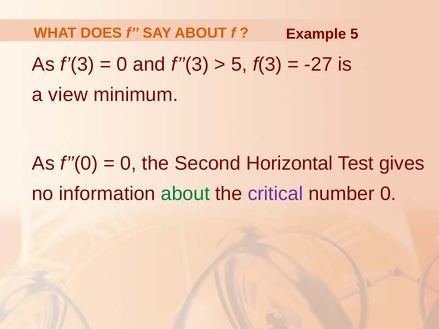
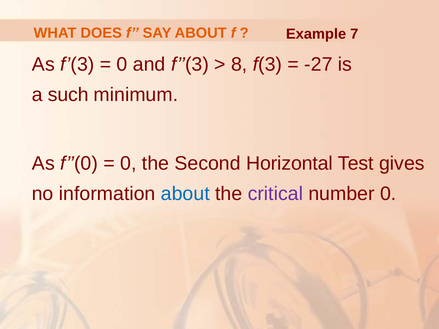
Example 5: 5 -> 7 (354, 34)
5: 5 -> 8 (239, 64)
view: view -> such (68, 95)
about colour: green -> blue (185, 194)
